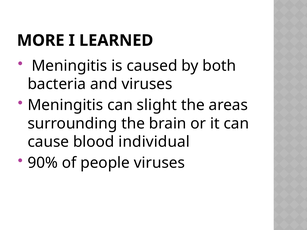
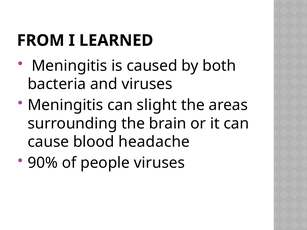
MORE: MORE -> FROM (41, 41)
individual: individual -> headache (154, 142)
